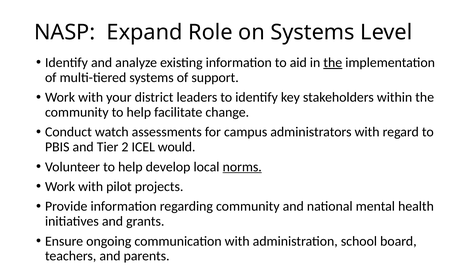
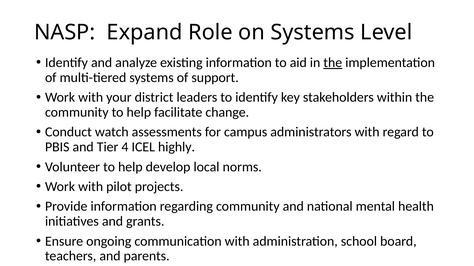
2: 2 -> 4 (125, 147)
would: would -> highly (177, 147)
norms underline: present -> none (242, 167)
